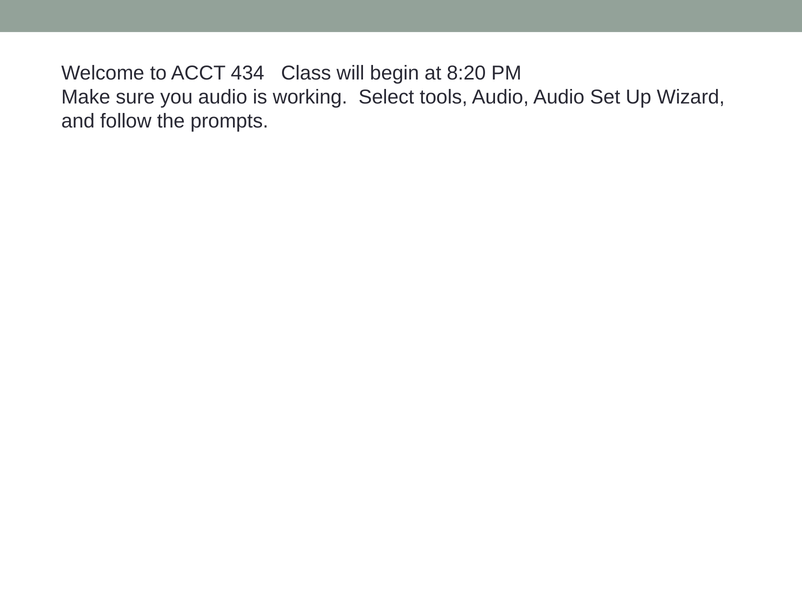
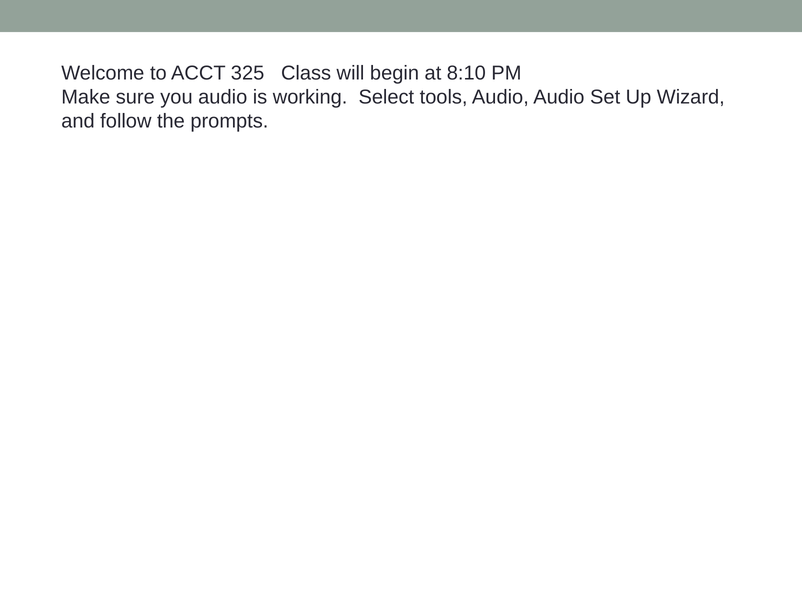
434: 434 -> 325 (248, 73)
8:20: 8:20 -> 8:10 (466, 73)
